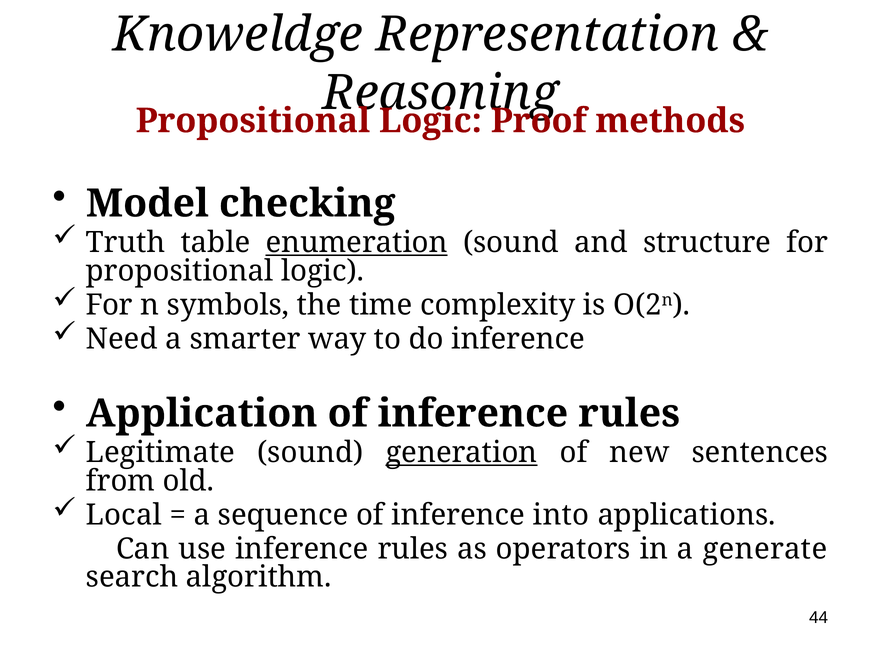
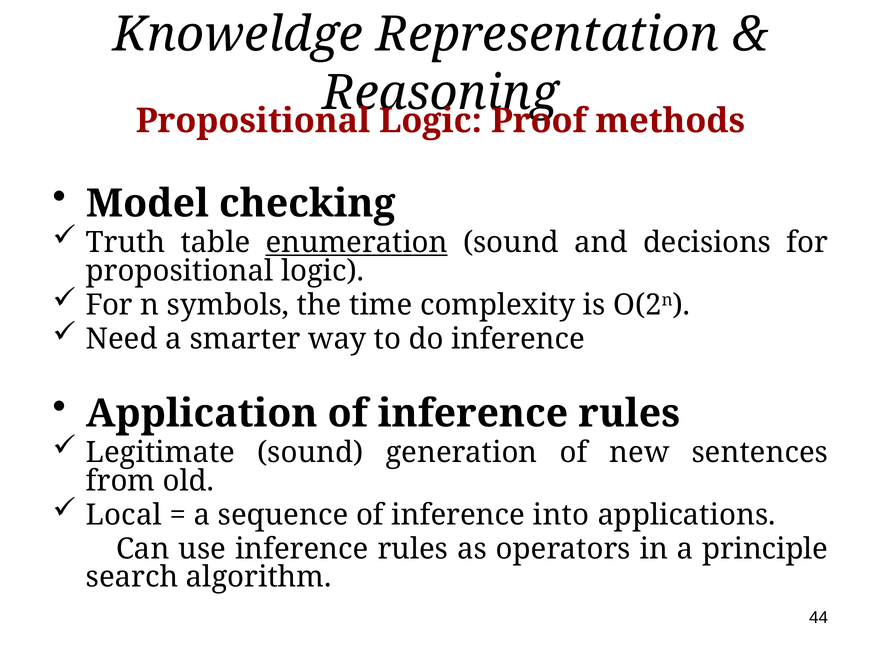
structure: structure -> decisions (707, 243)
generation underline: present -> none (462, 452)
generate: generate -> principle (765, 549)
